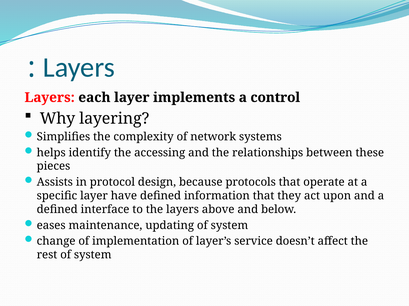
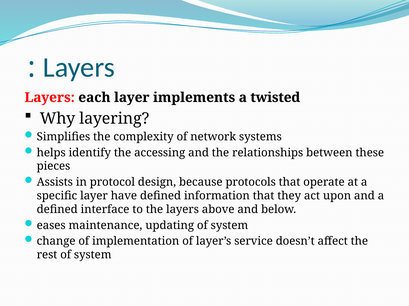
control: control -> twisted (275, 98)
